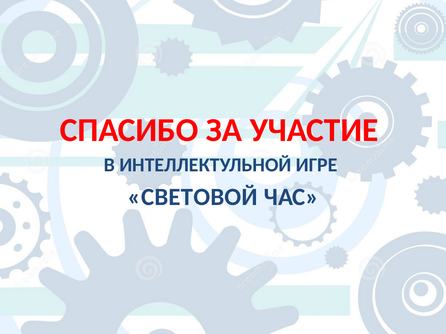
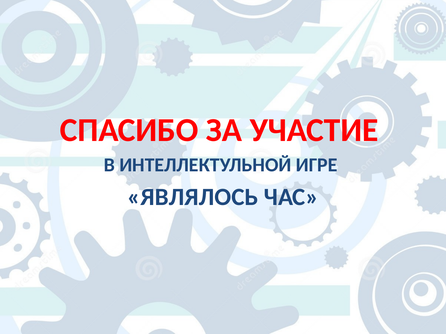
СВЕТОВОЙ: СВЕТОВОЙ -> ЯВЛЯЛОСЬ (193, 197)
